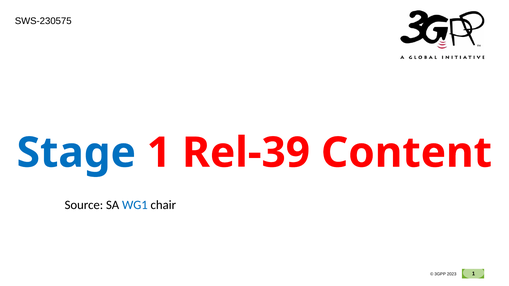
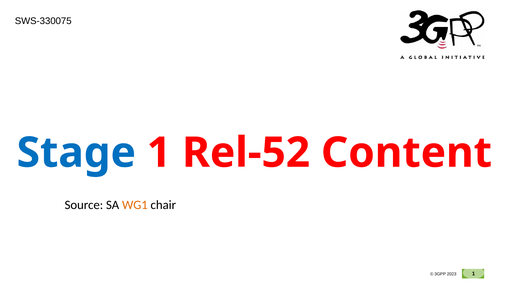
SWS-230575: SWS-230575 -> SWS-330075 (43, 21)
Rel-39: Rel-39 -> Rel-52 (246, 153)
WG1 colour: blue -> orange (135, 205)
